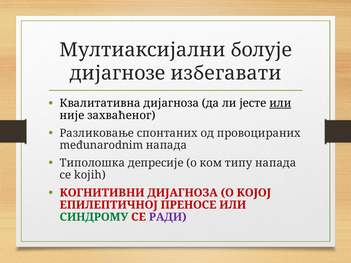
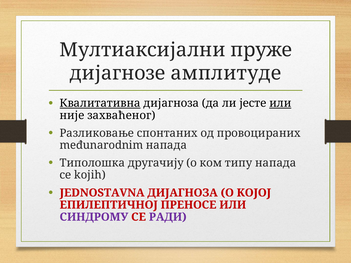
болује: болује -> пруже (261, 50)
избегавати: избегавати -> амплитуде (226, 73)
Квалитативна underline: none -> present (100, 103)
депресије: депресије -> другачију (156, 163)
КОГНИТИВНИ: КОГНИТИВНИ -> JEDNOSTAVNA (102, 193)
СИНДРОМУ colour: green -> purple (94, 217)
